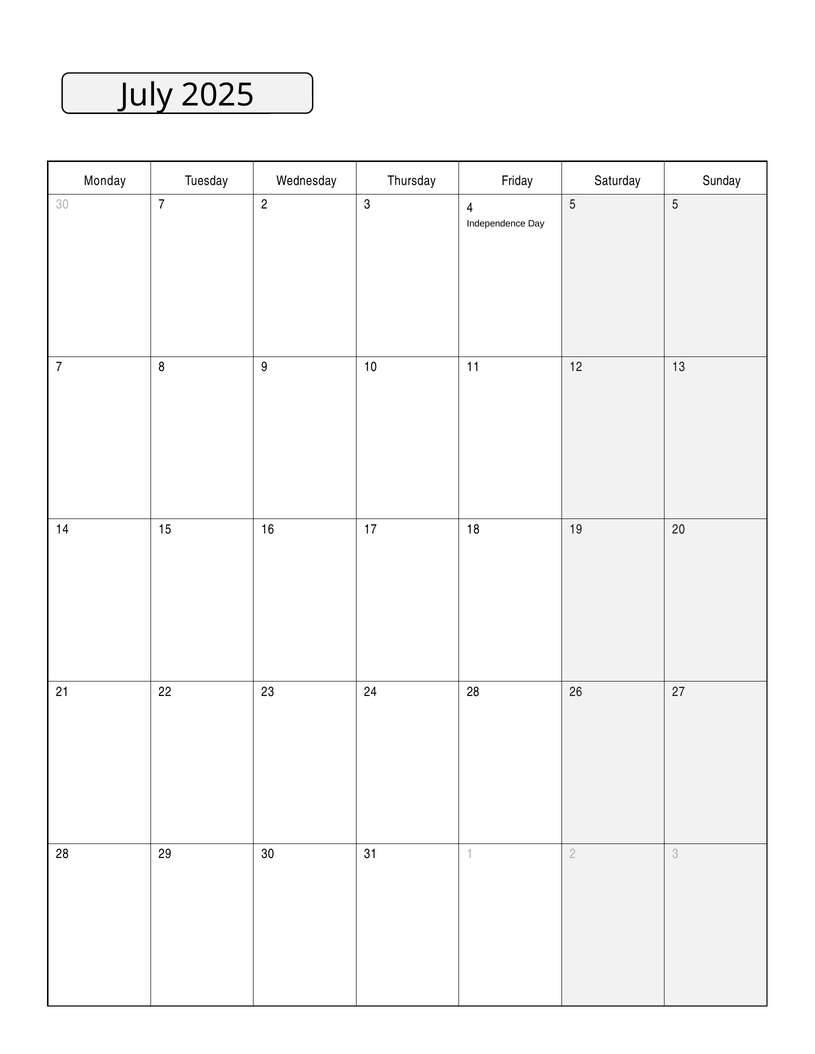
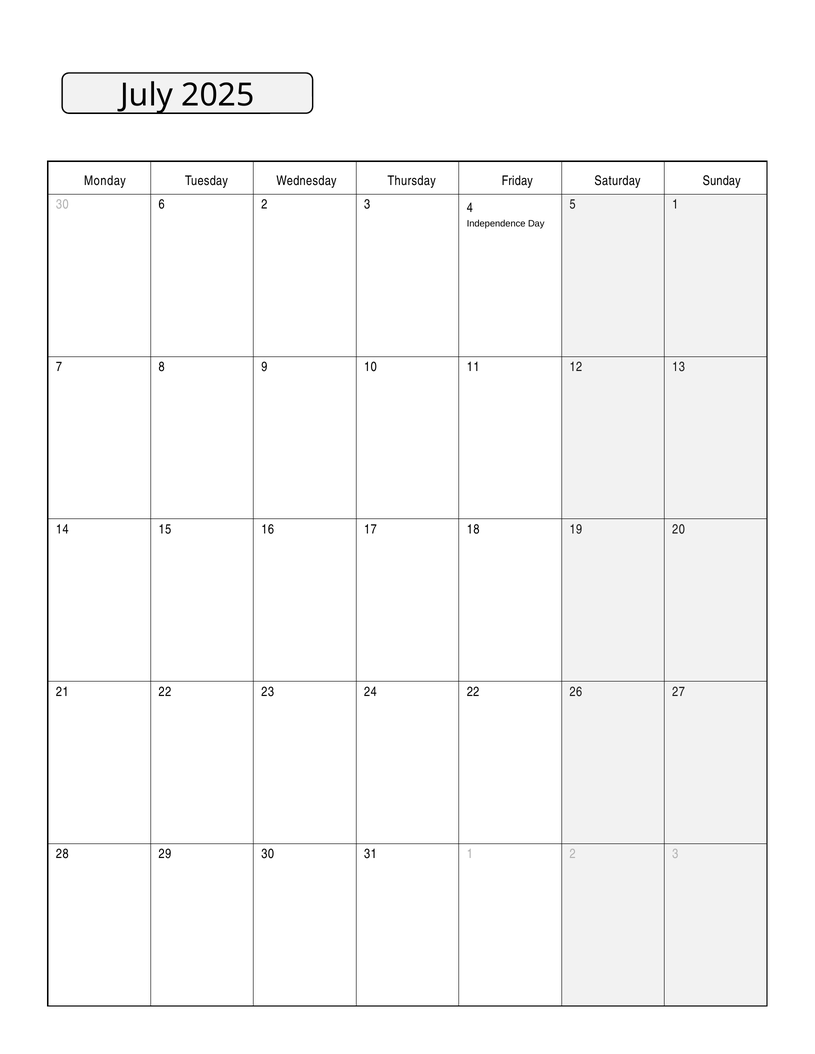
30 7: 7 -> 6 (162, 205)
5 5: 5 -> 1 (675, 205)
24 28: 28 -> 22 (473, 692)
